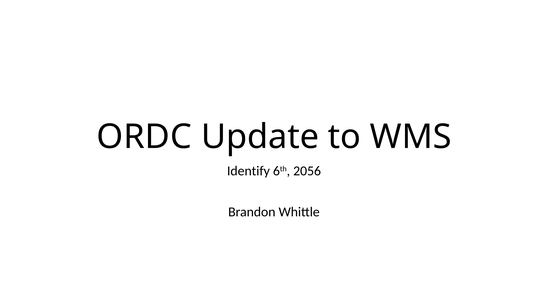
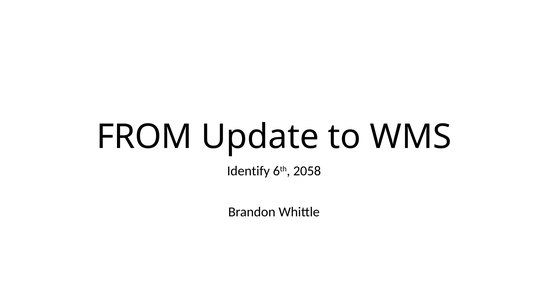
ORDC: ORDC -> FROM (144, 137)
2056: 2056 -> 2058 (307, 171)
